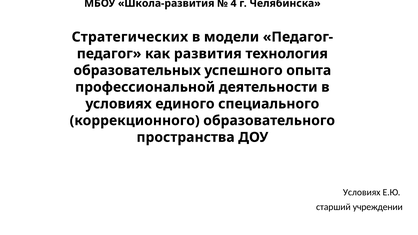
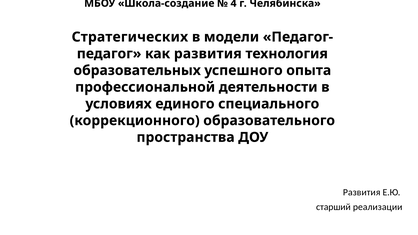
Школа-развития: Школа-развития -> Школа-создание (166, 3)
Условиях: Условиях -> Развития (362, 192)
учреждении: учреждении -> реализации (378, 207)
